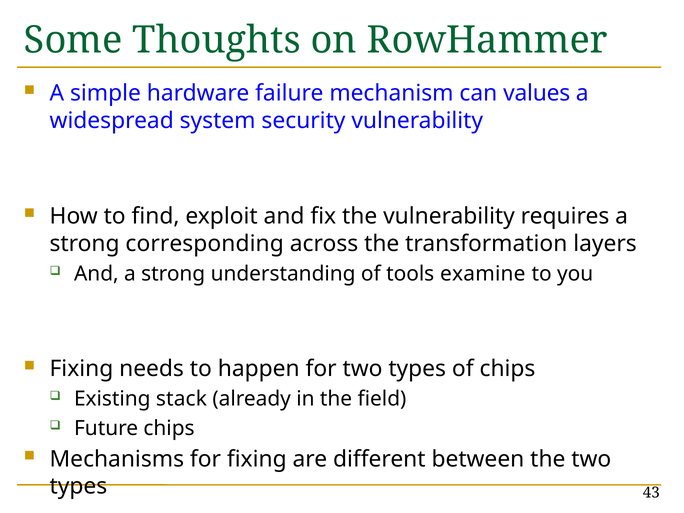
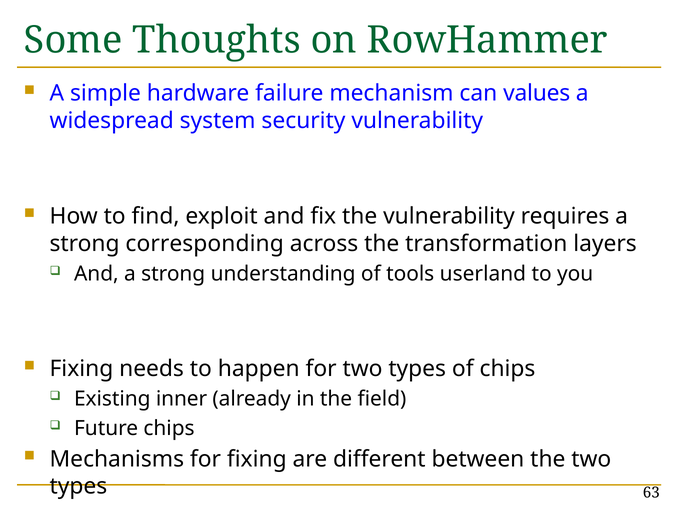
examine: examine -> userland (483, 274)
stack: stack -> inner (182, 399)
43: 43 -> 63 (651, 493)
